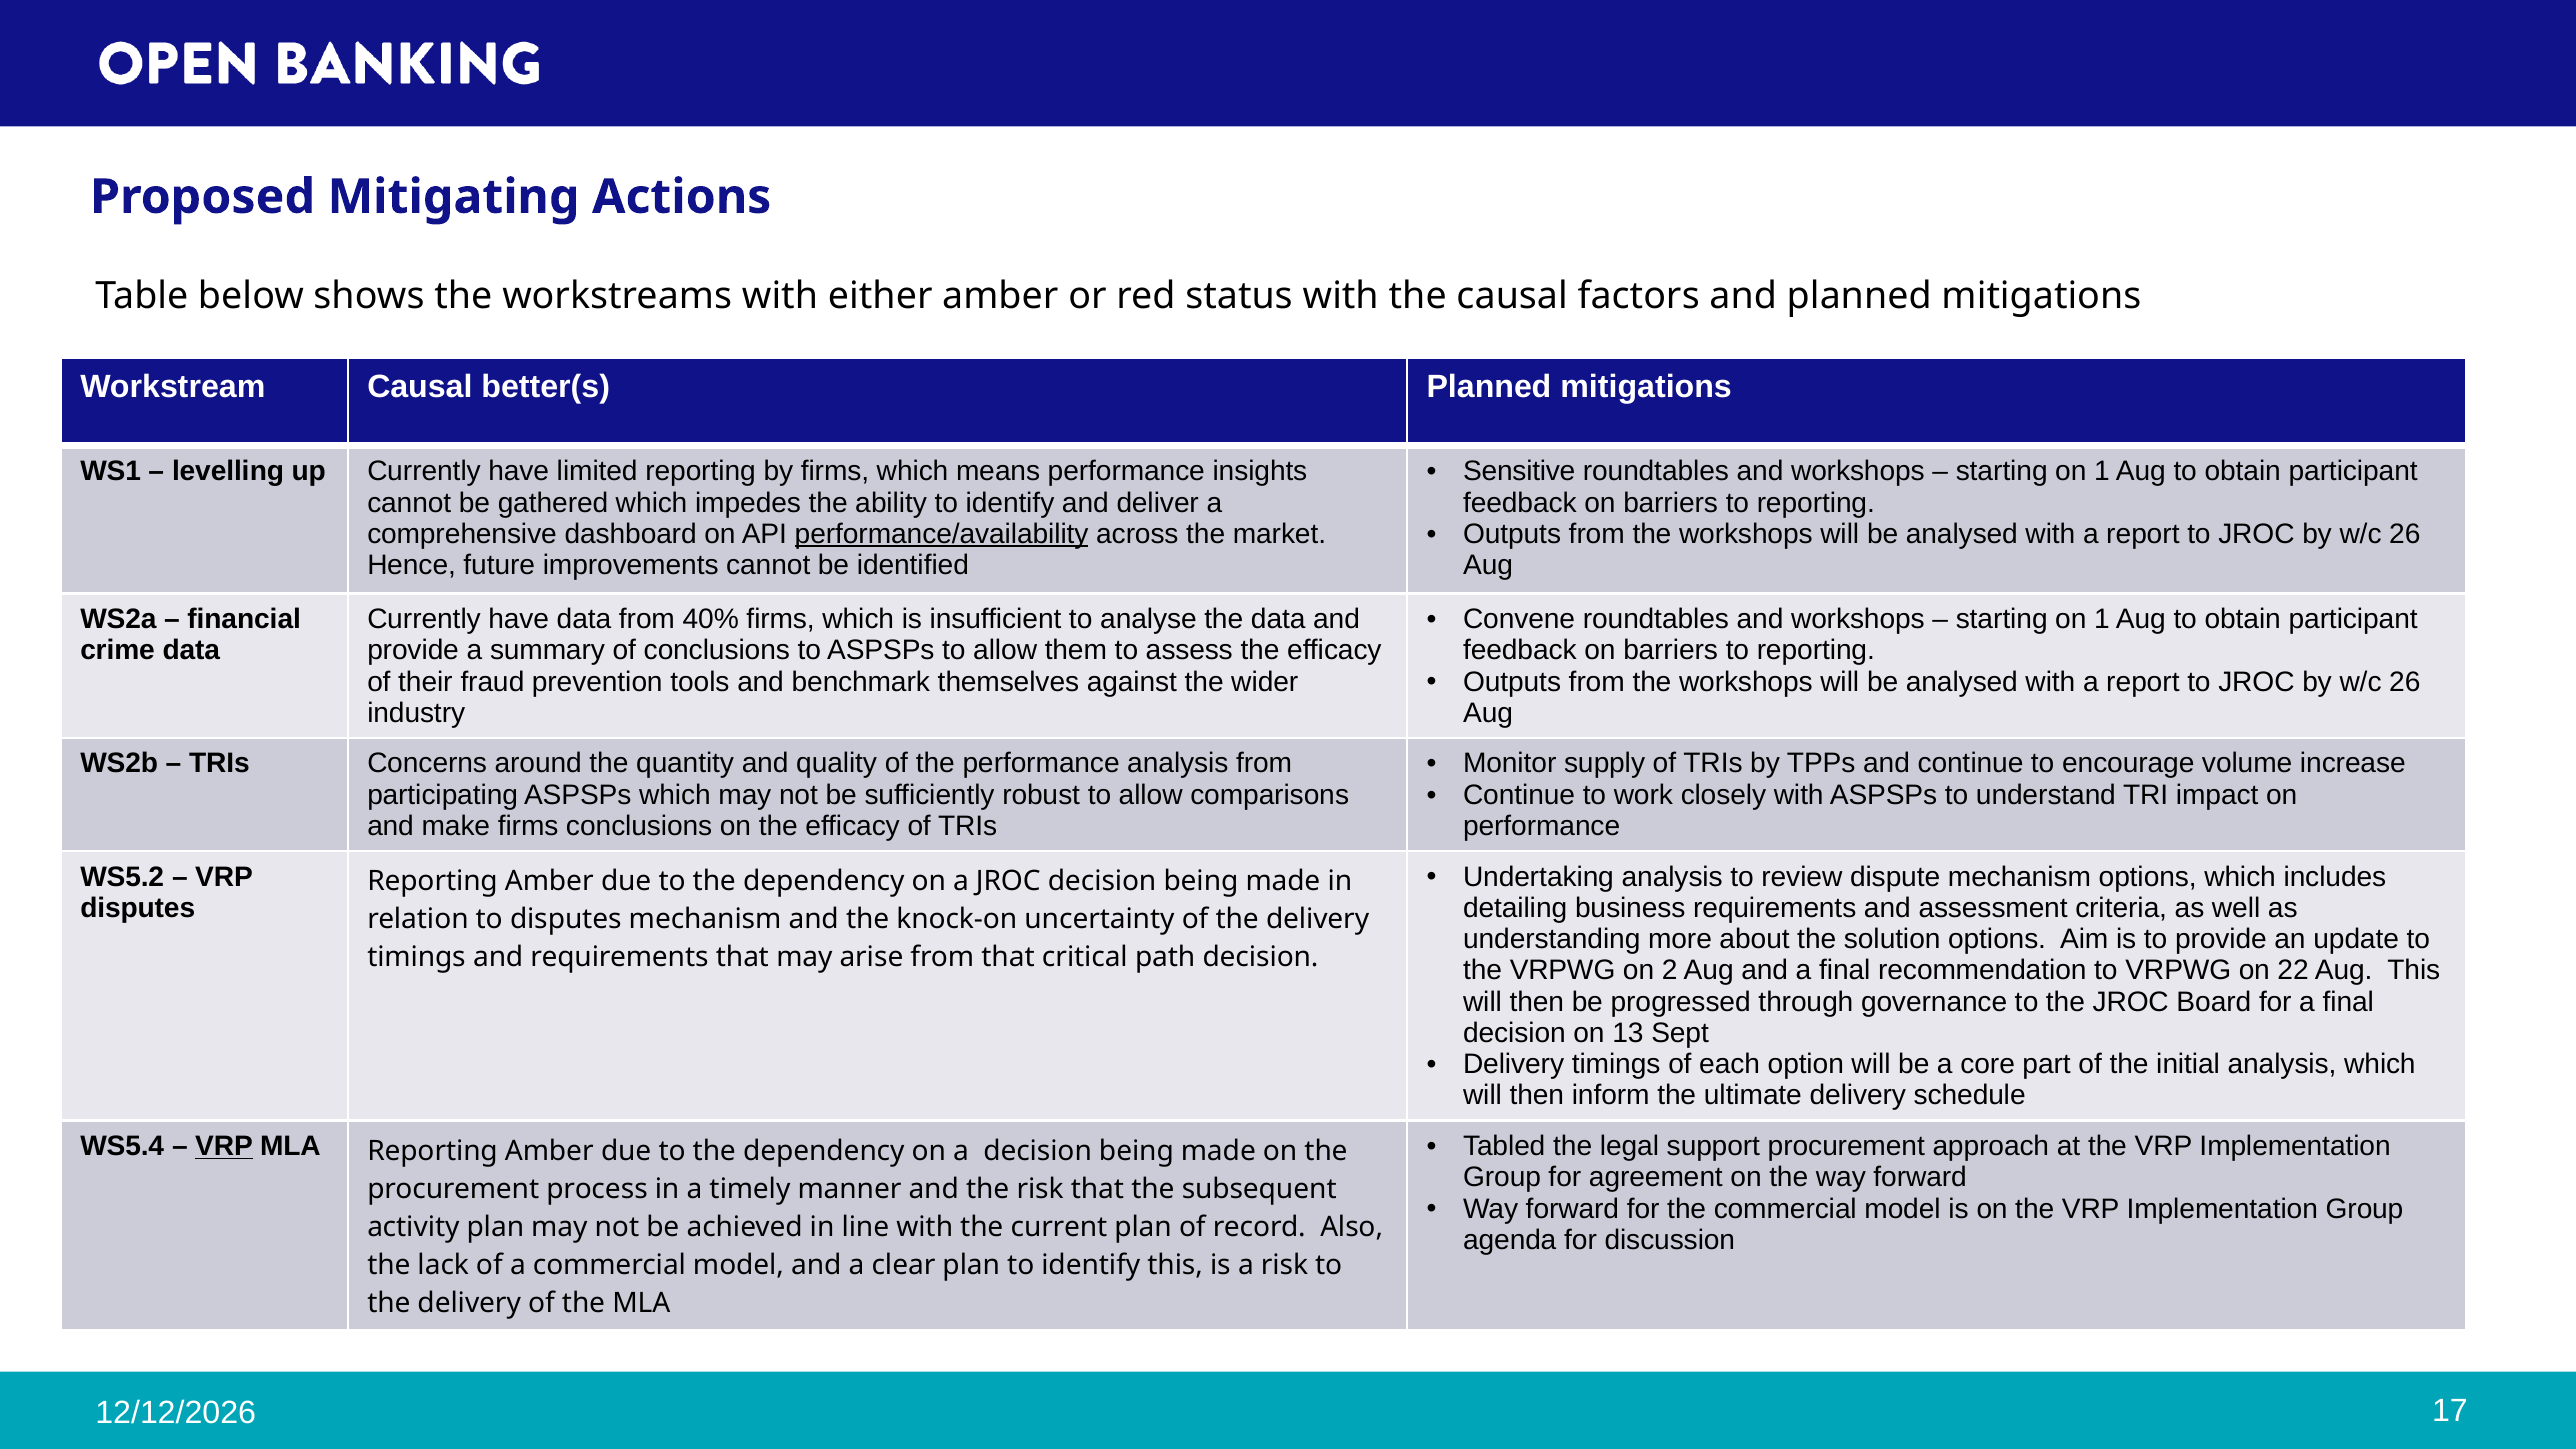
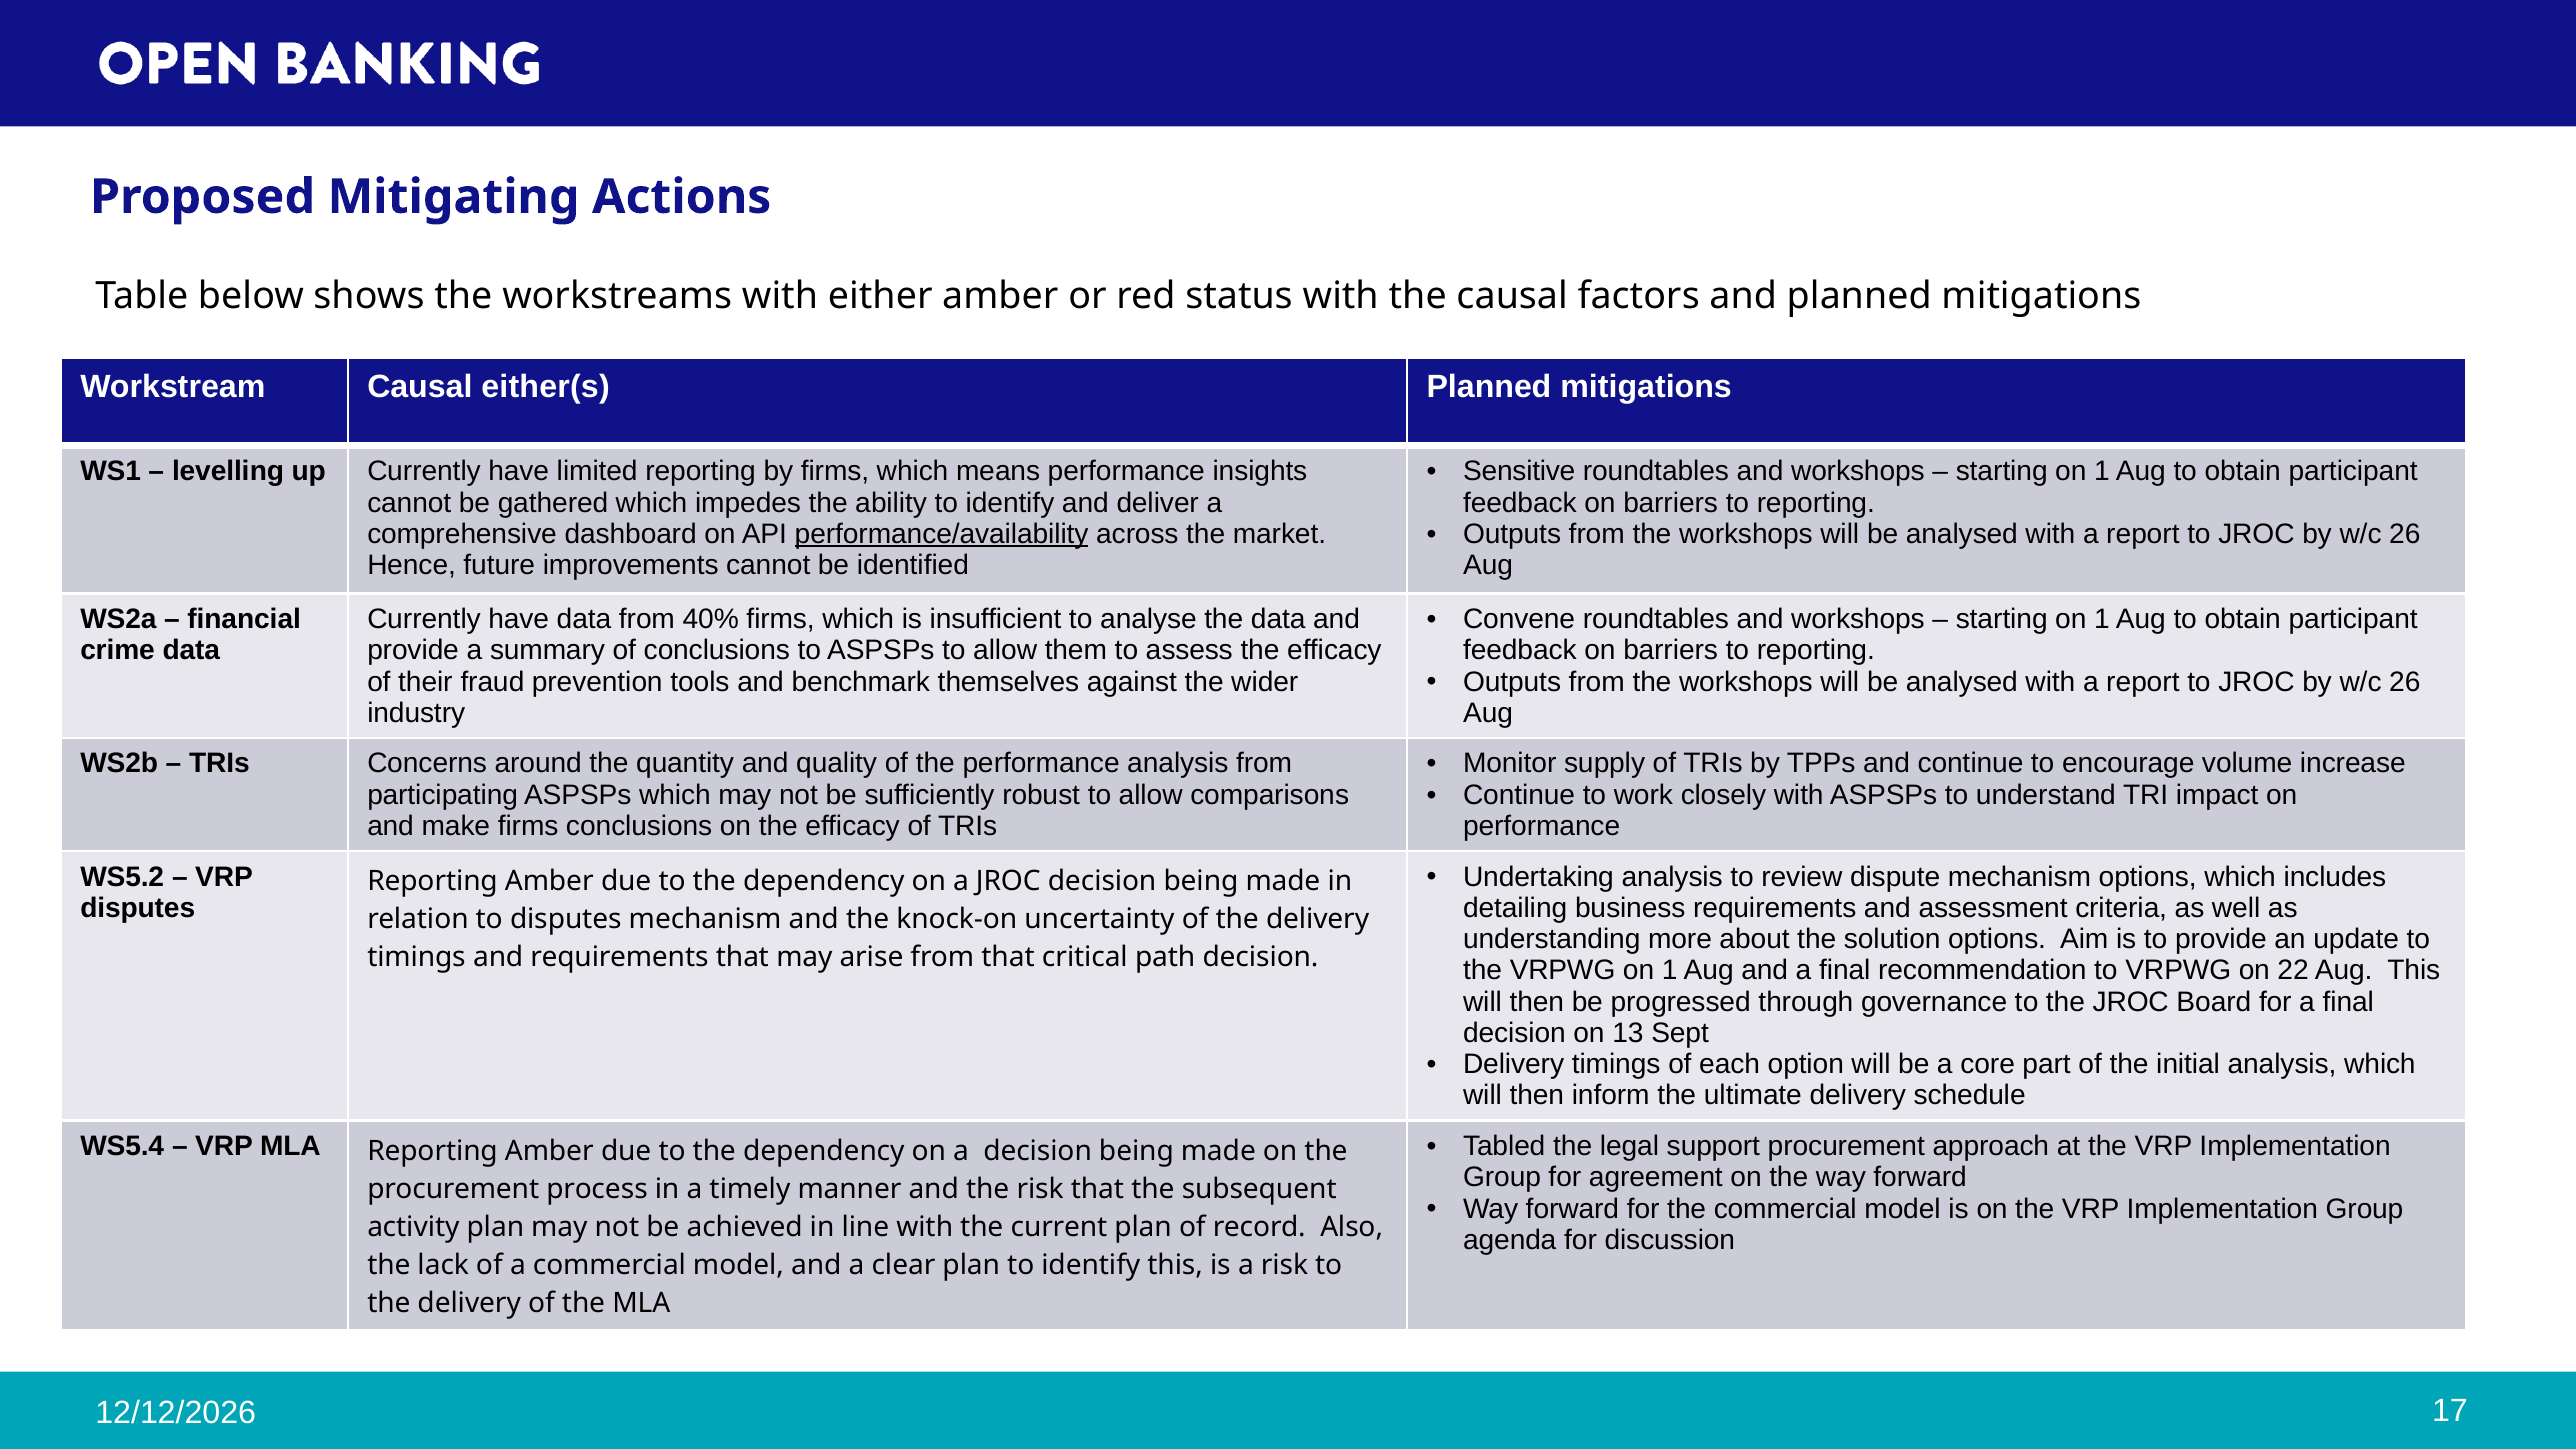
better(s: better(s -> either(s (546, 387)
VRPWG on 2: 2 -> 1 (1670, 971)
VRP underline: present -> none (224, 1146)
